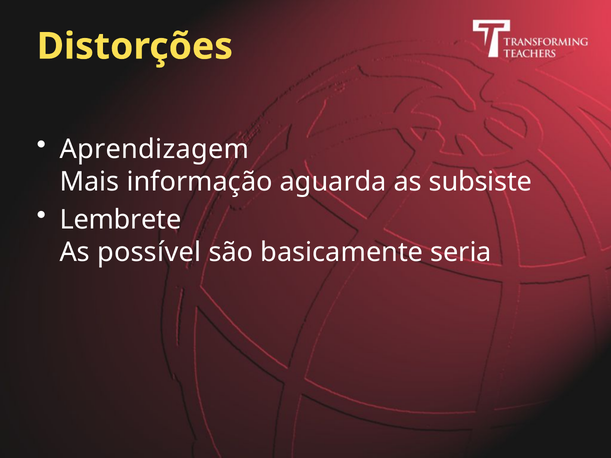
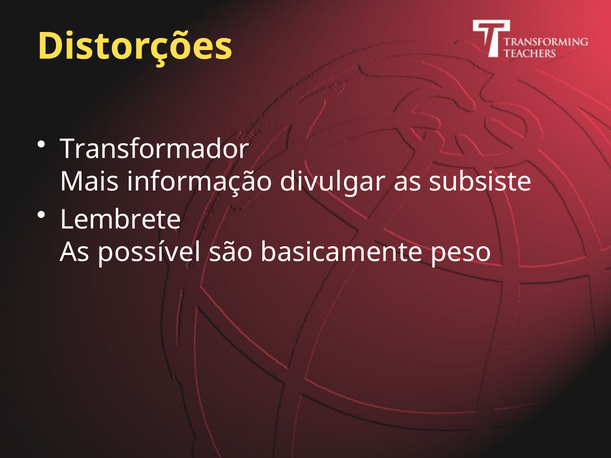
Aprendizagem: Aprendizagem -> Transformador (155, 149)
aguarda: aguarda -> divulgar (333, 182)
seria: seria -> peso (461, 253)
